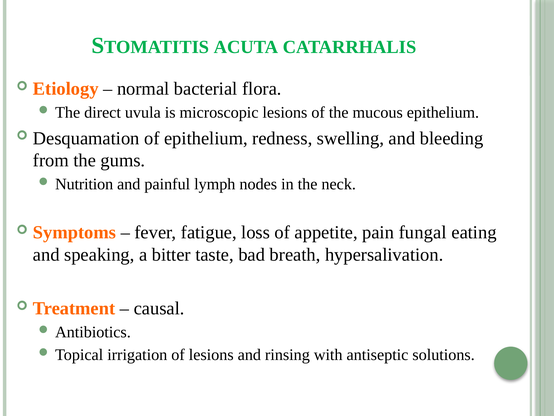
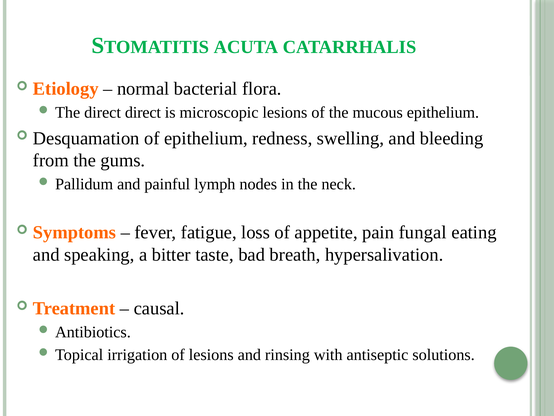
direct uvula: uvula -> direct (143, 113)
Nutrition: Nutrition -> Pallidum (84, 184)
